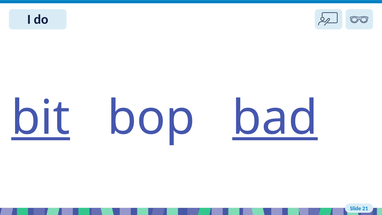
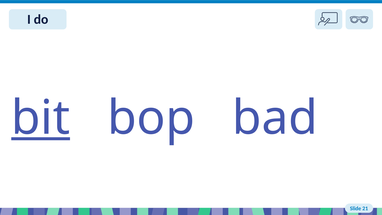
bad underline: present -> none (275, 118)
